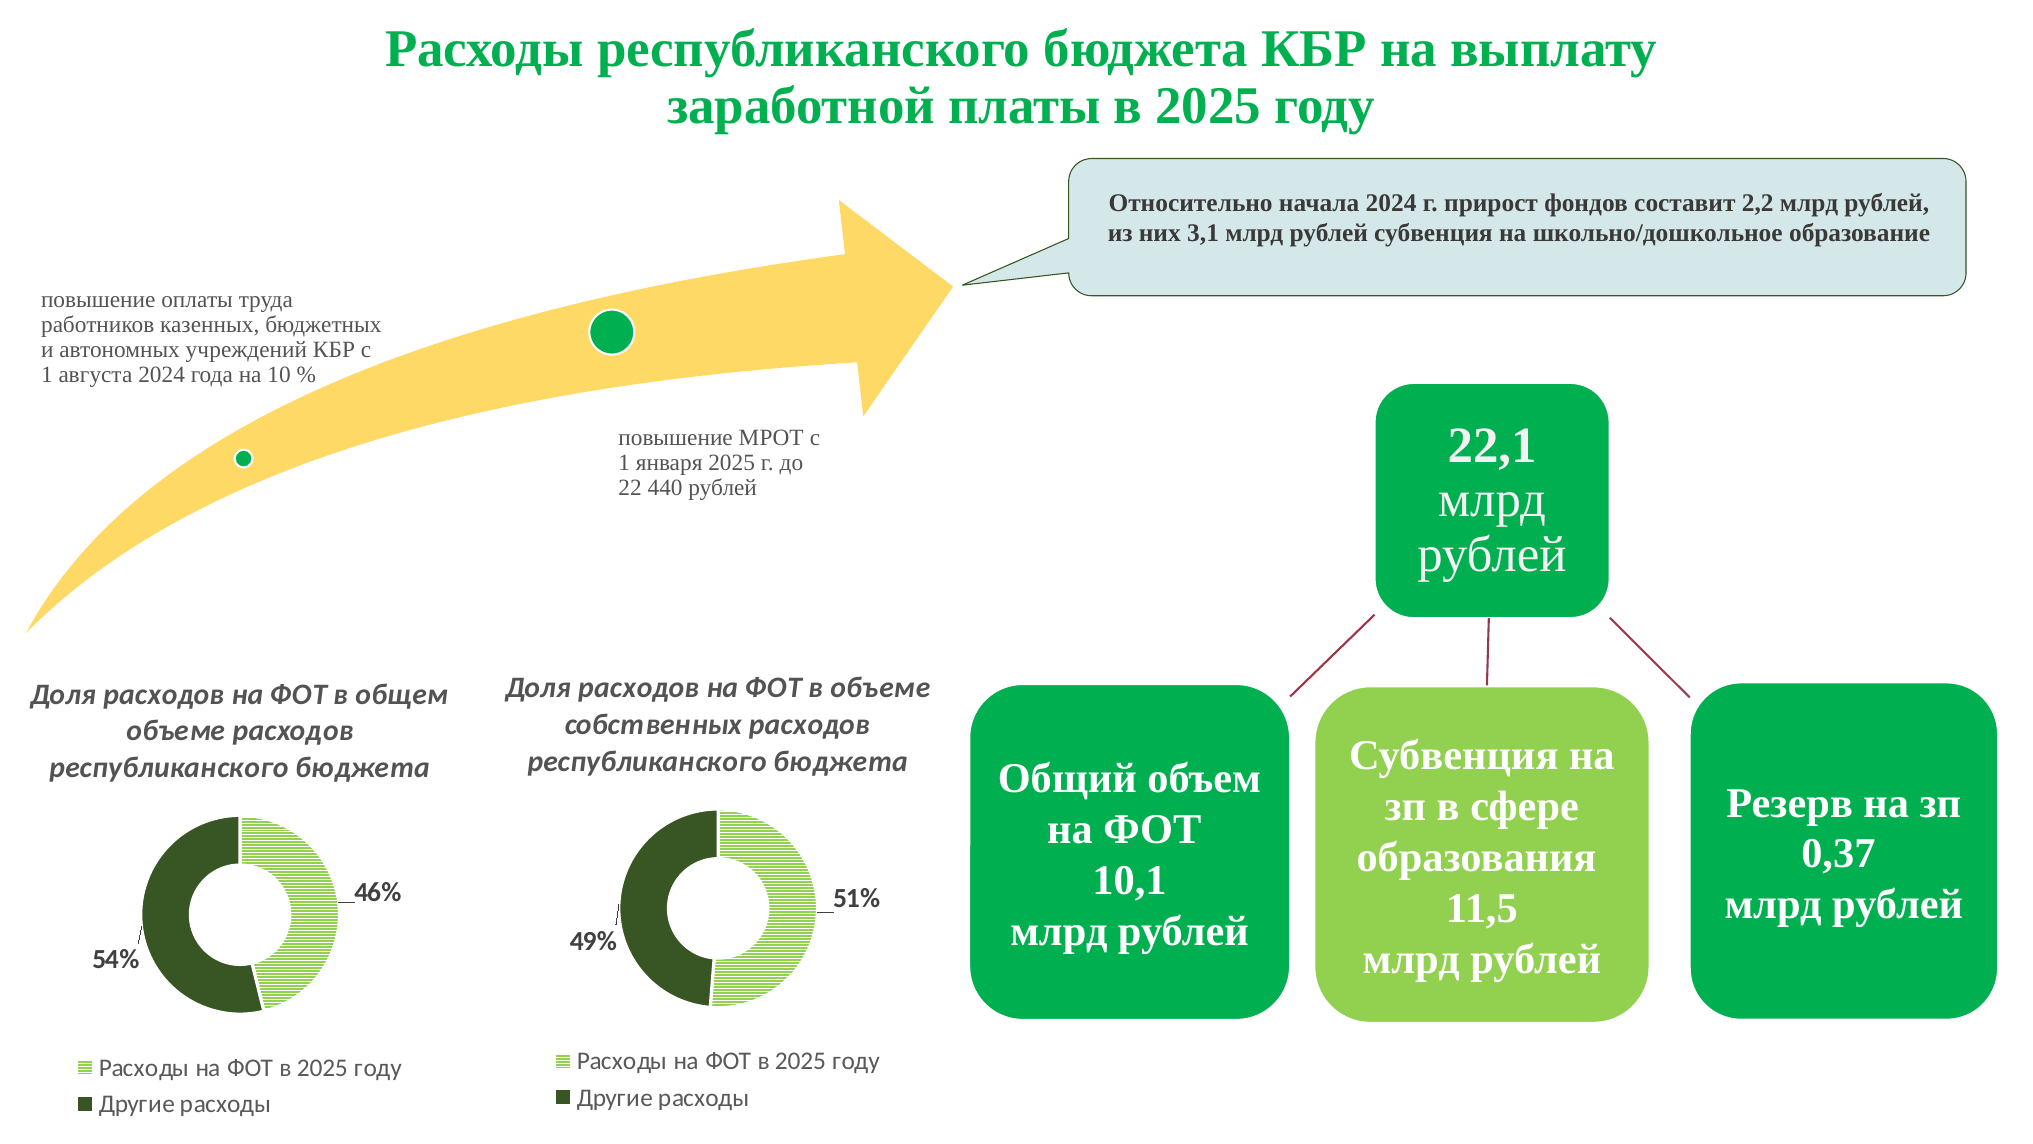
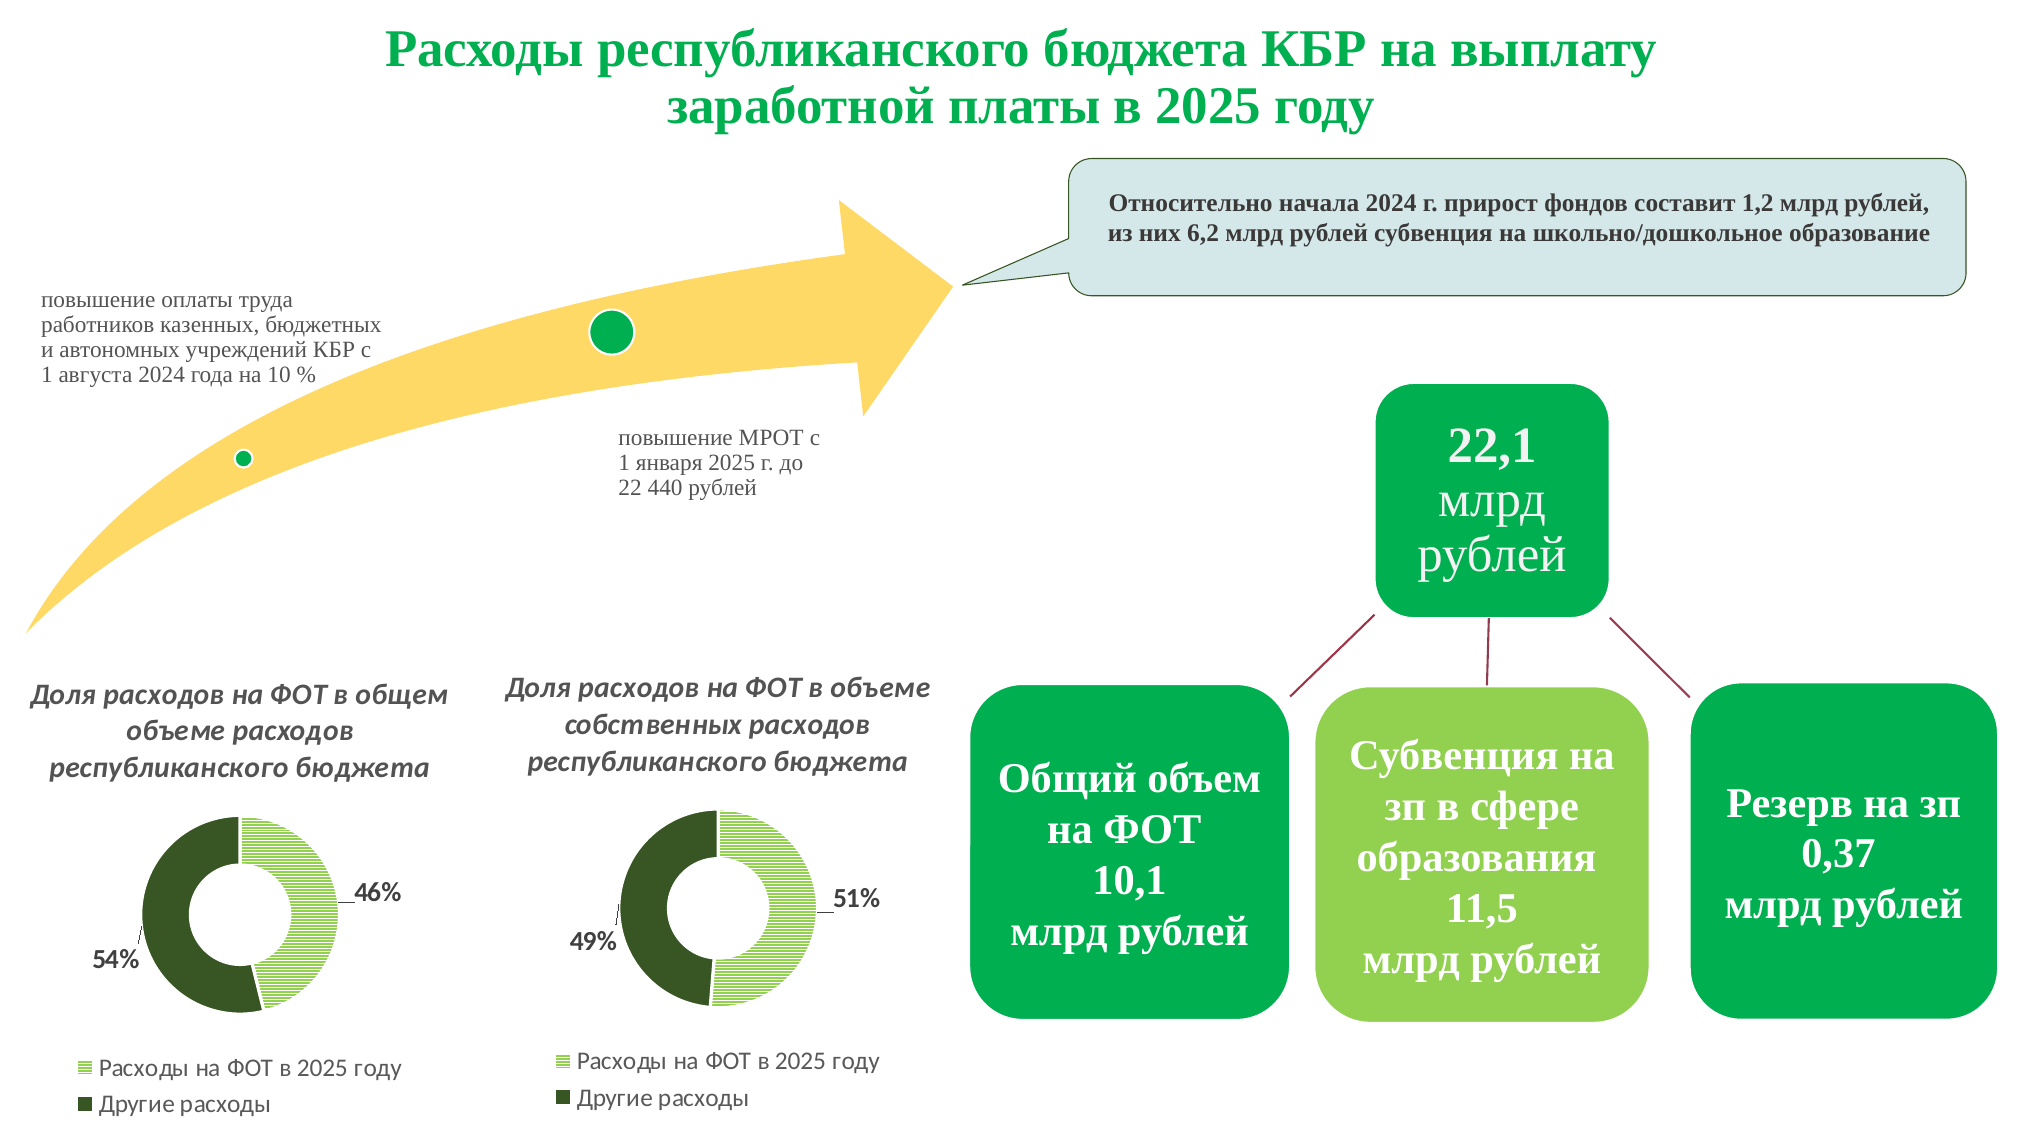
2,2: 2,2 -> 1,2 (1758, 203)
3,1: 3,1 -> 6,2 (1203, 233)
